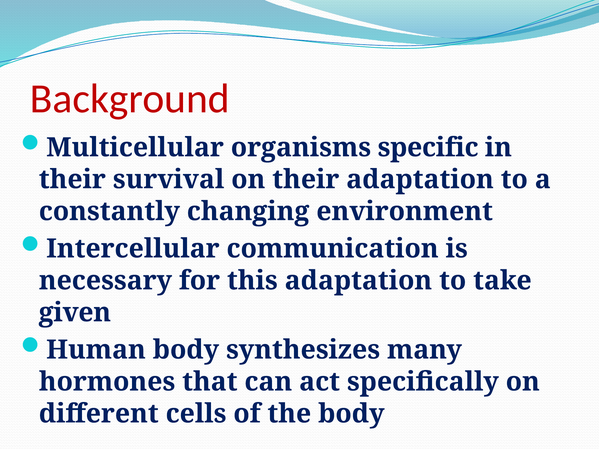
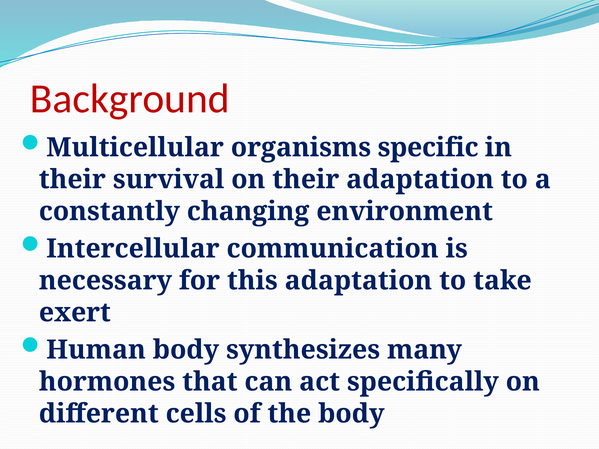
given: given -> exert (75, 313)
